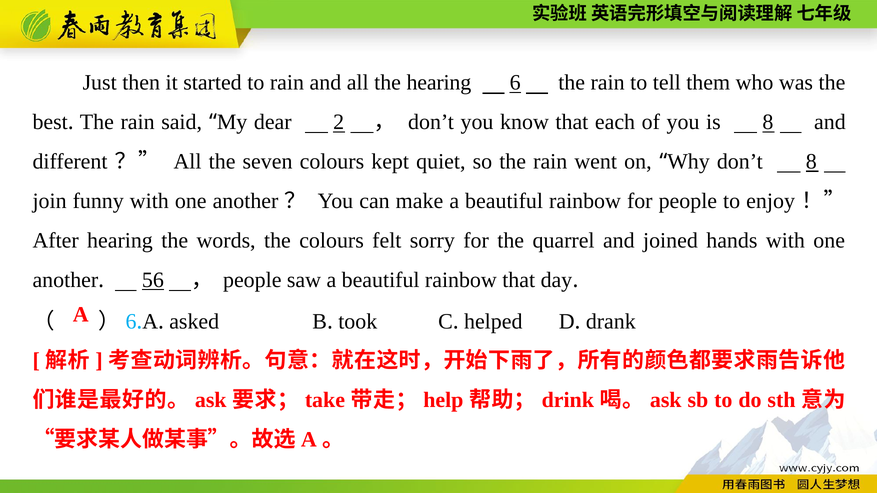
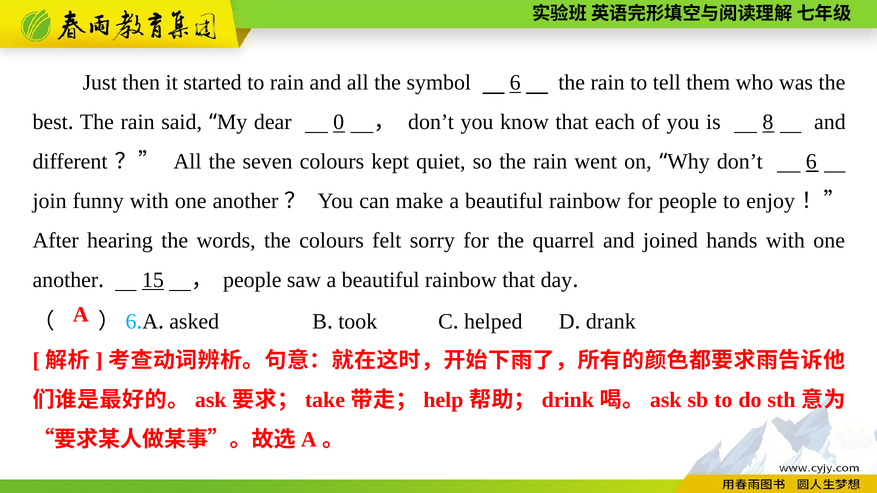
the hearing: hearing -> symbol (439, 83)
2: 2 -> 0 (339, 122)
don’t 8: 8 -> 6 (811, 162)
56: 56 -> 15 (153, 280)
